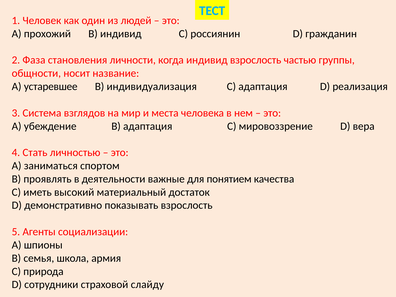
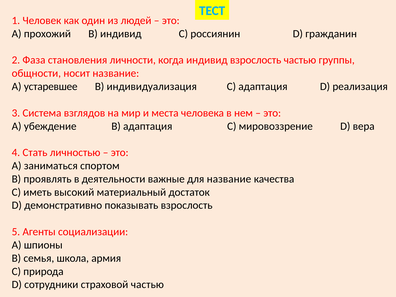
для понятием: понятием -> название (229, 179)
страховой слайду: слайду -> частью (147, 285)
